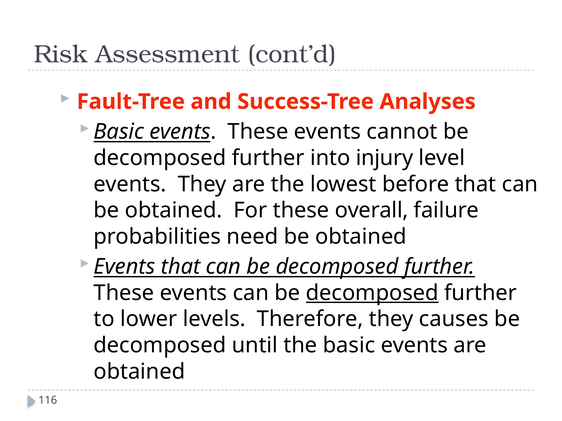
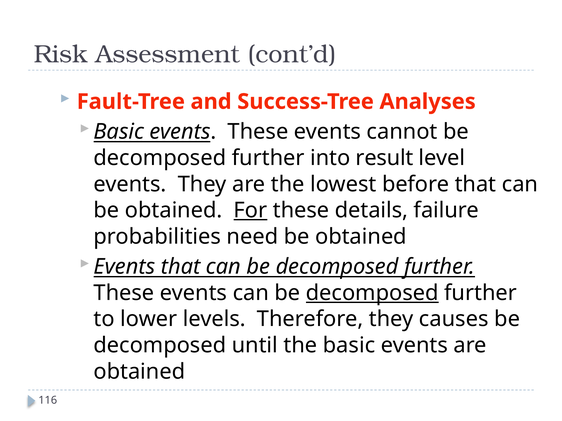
injury: injury -> result (385, 158)
For underline: none -> present (250, 211)
overall: overall -> details (371, 211)
